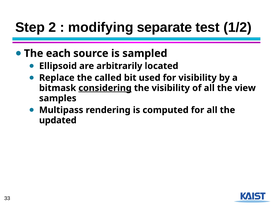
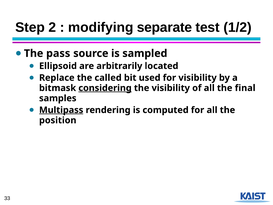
each: each -> pass (58, 53)
view: view -> final (245, 88)
Multipass underline: none -> present (61, 110)
updated: updated -> position (58, 120)
